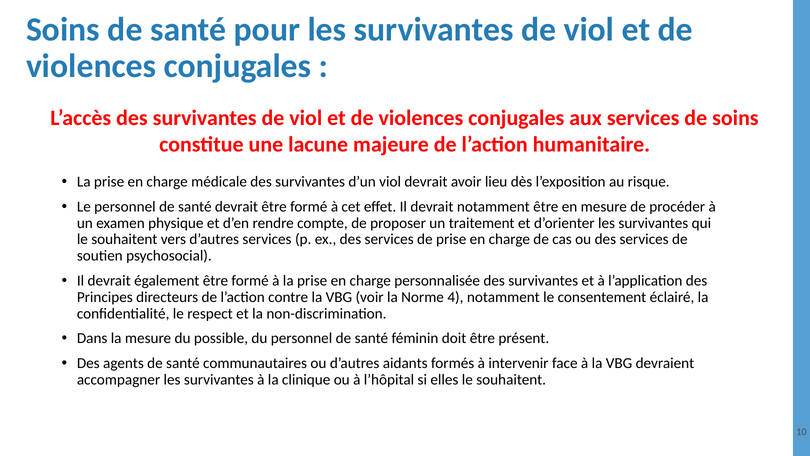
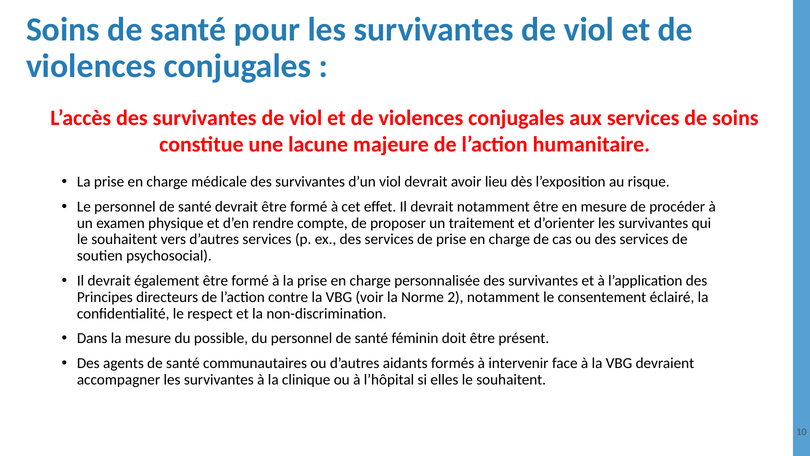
4: 4 -> 2 (455, 297)
